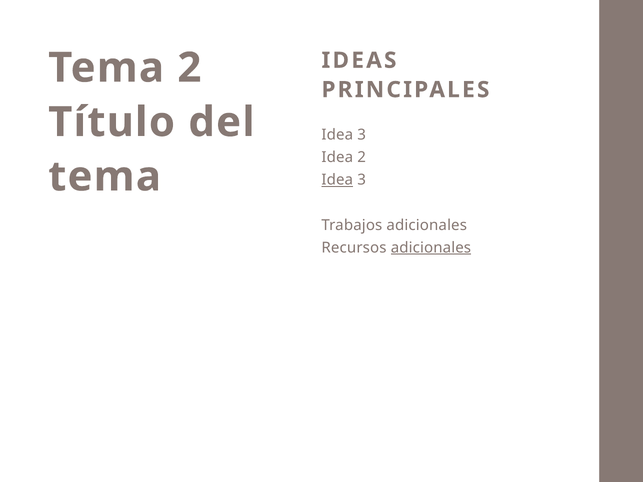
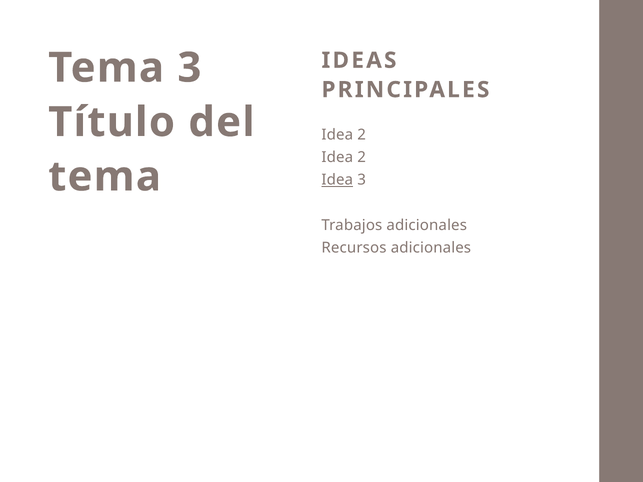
Tema 2: 2 -> 3 (189, 68)
3: 3 -> 2 (362, 135)
adicionales underline: present -> none (431, 248)
